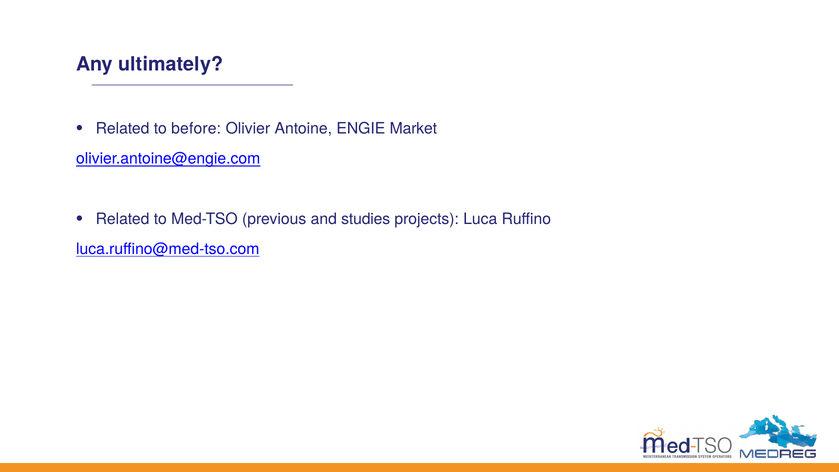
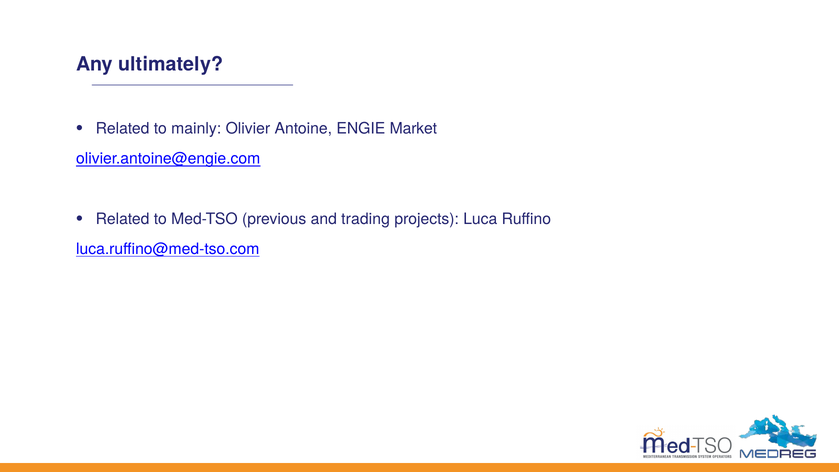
before: before -> mainly (196, 129)
studies: studies -> trading (366, 219)
